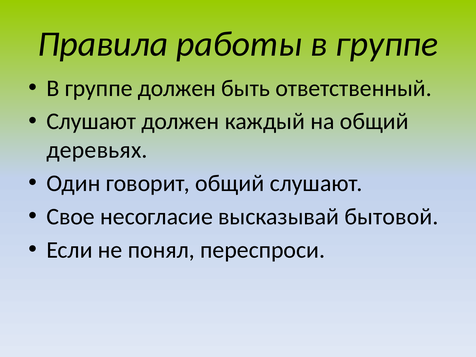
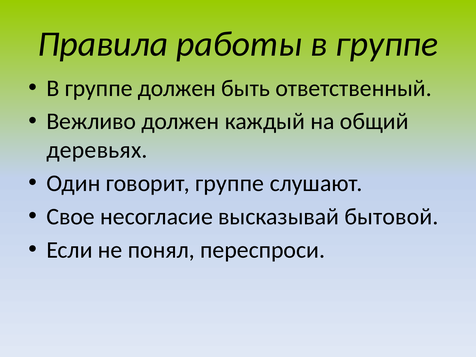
Слушают: Слушают -> Вежливо (91, 121)
говорит общий: общий -> группе (230, 183)
